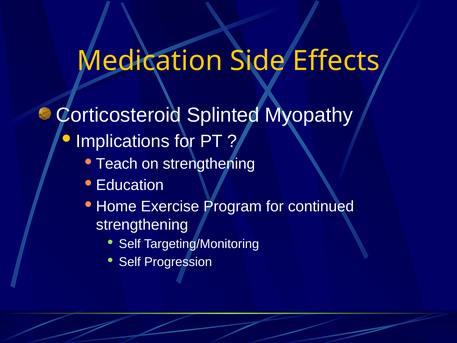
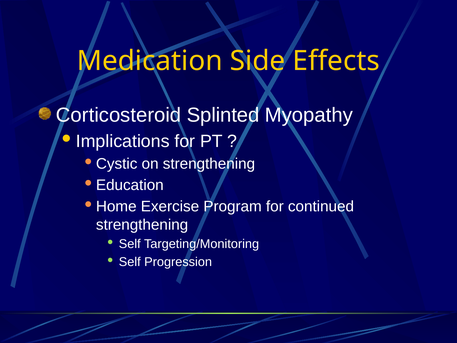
Teach: Teach -> Cystic (117, 164)
